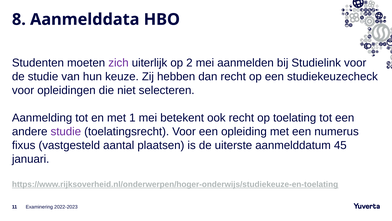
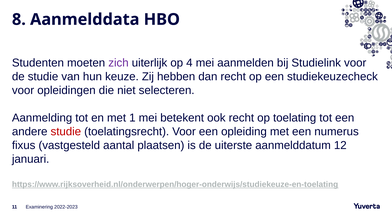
2: 2 -> 4 (189, 63)
studie colour: purple -> red (66, 131)
45: 45 -> 12 (340, 145)
